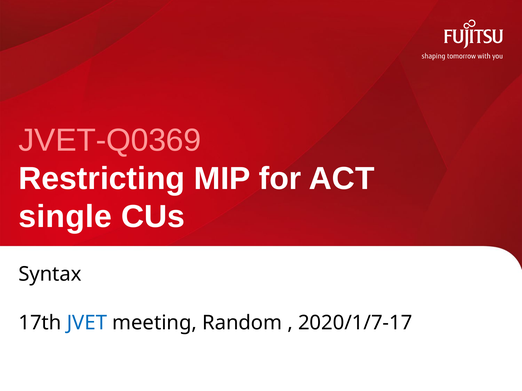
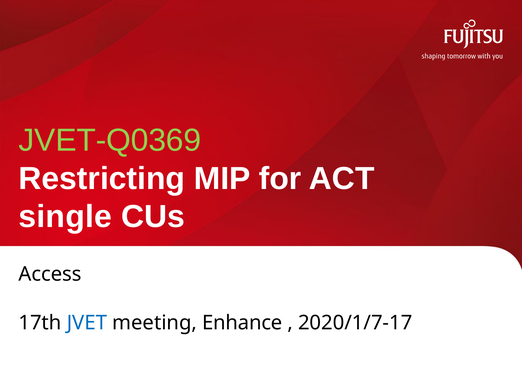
JVET-Q0369 colour: pink -> light green (110, 141)
Syntax: Syntax -> Access (50, 275)
Random: Random -> Enhance (242, 323)
